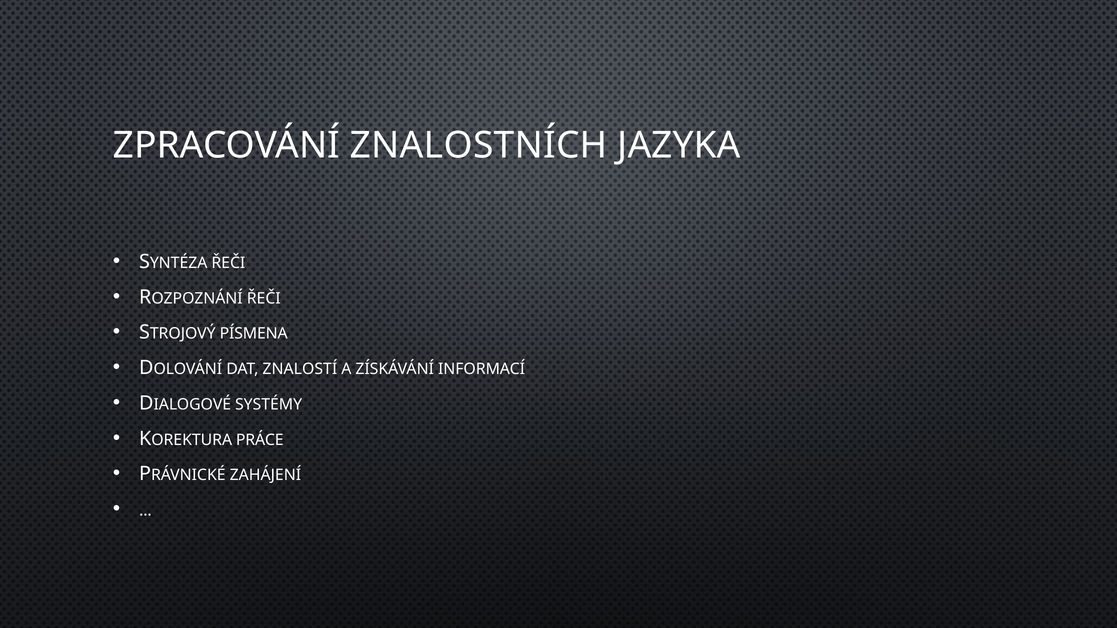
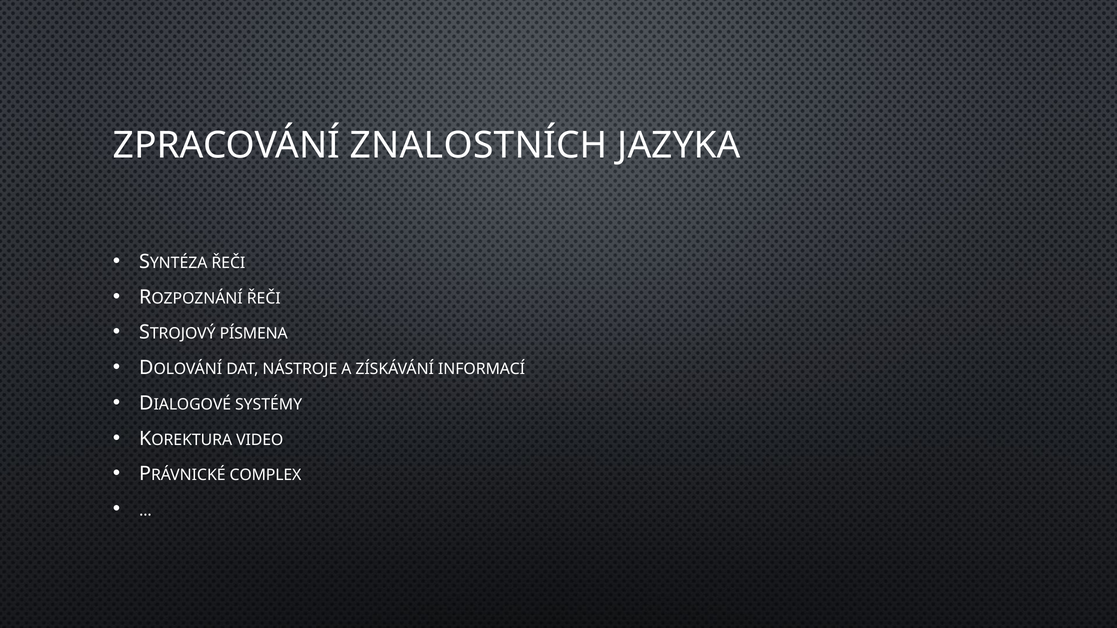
ZNALOSTÍ: ZNALOSTÍ -> NÁSTROJE (300, 369)
PRÁCE: PRÁCE -> VIDEO (260, 440)
ZAHÁJENÍ: ZAHÁJENÍ -> COMPLEX (265, 475)
